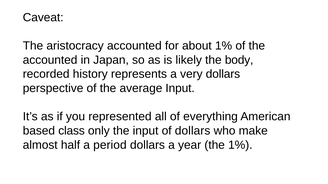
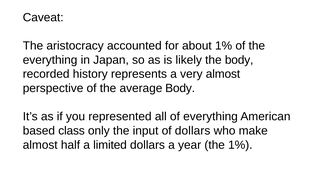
accounted: accounted -> everything (50, 60)
very dollars: dollars -> almost (223, 74)
average Input: Input -> Body (180, 88)
period: period -> limited (110, 145)
